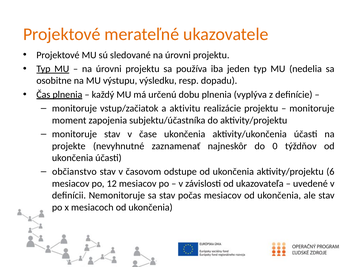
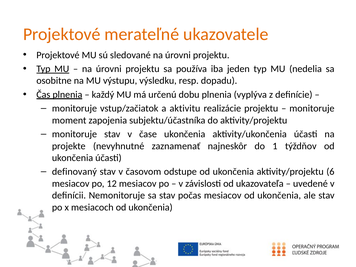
0: 0 -> 1 (275, 146)
občianstvo: občianstvo -> definovaný (74, 172)
